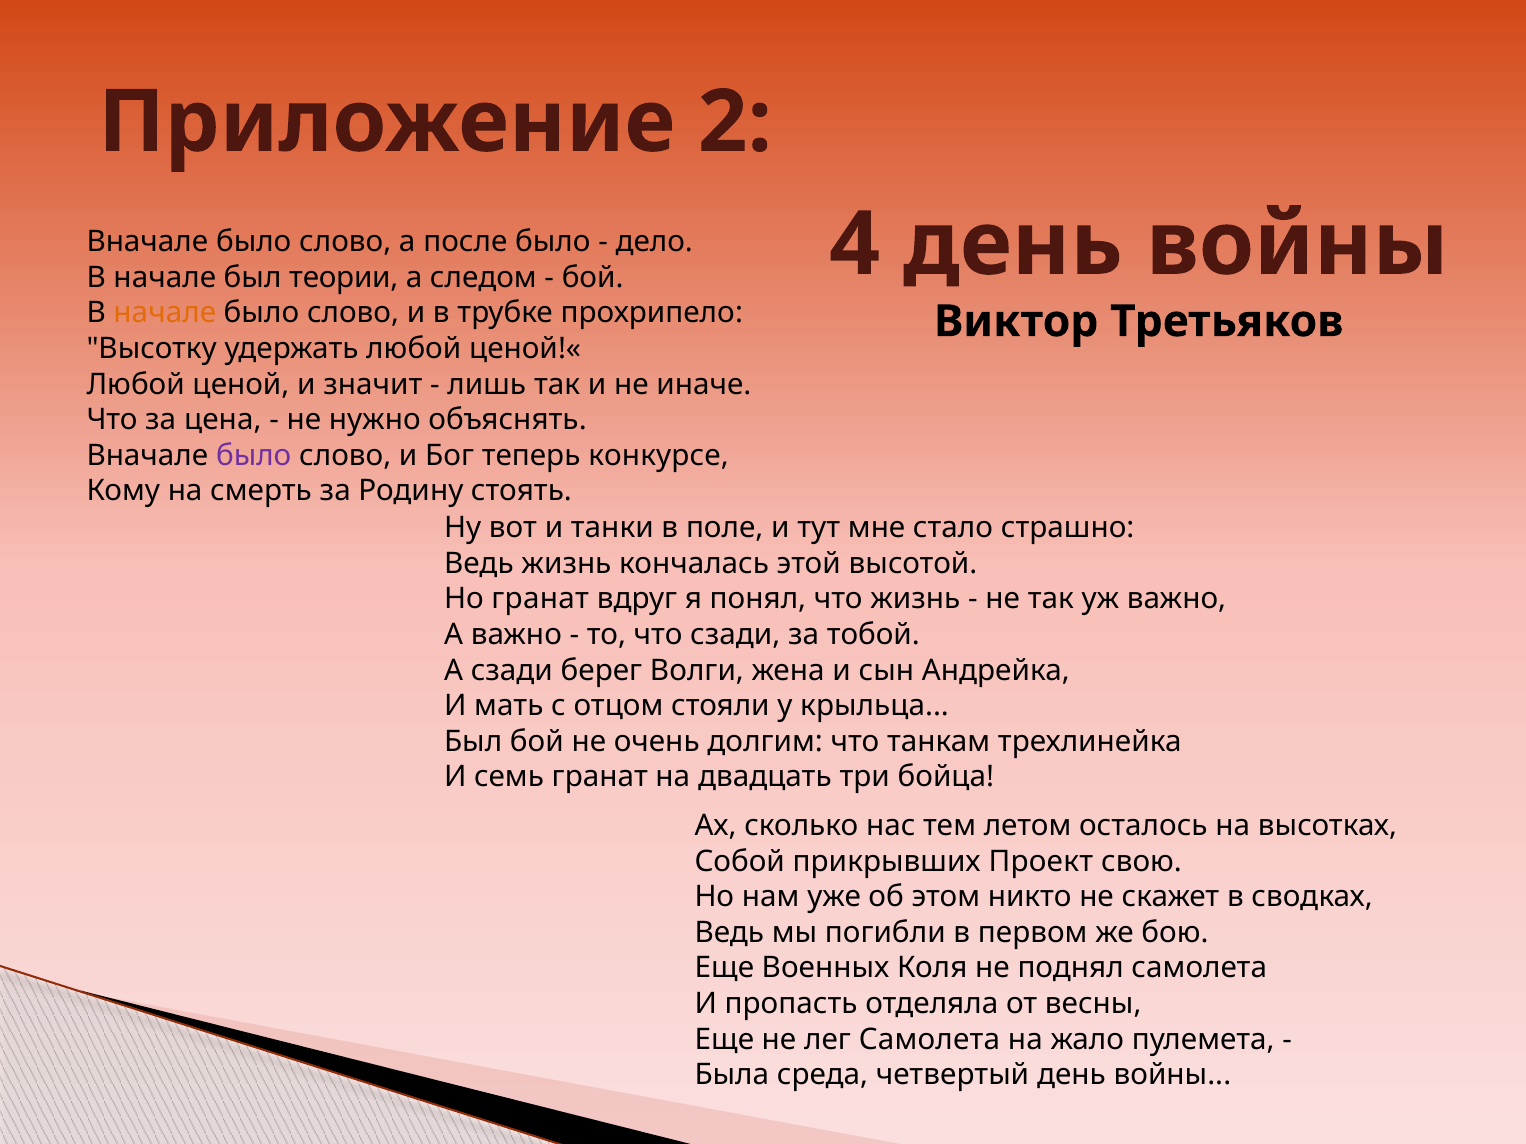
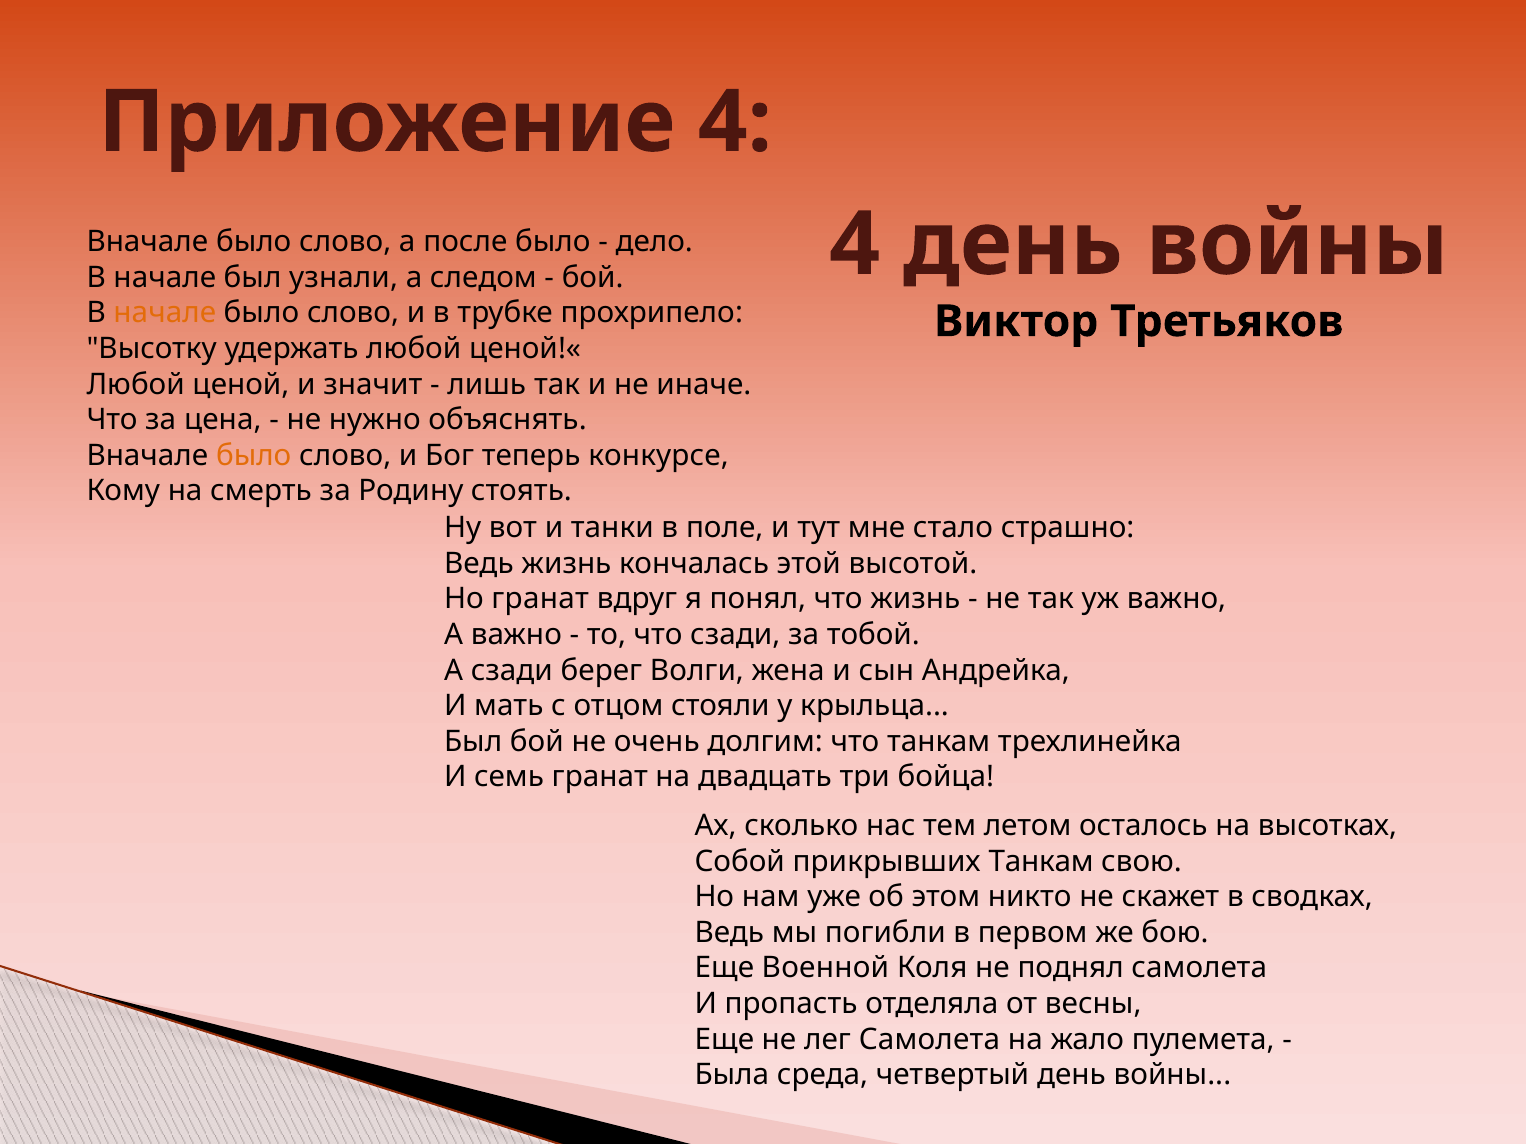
Приложение 2: 2 -> 4 (735, 122)
теории: теории -> узнали (344, 278)
было colour: purple -> orange (254, 456)
прикрывших Проект: Проект -> Танкам (1041, 862)
Военных: Военных -> Военной (825, 969)
